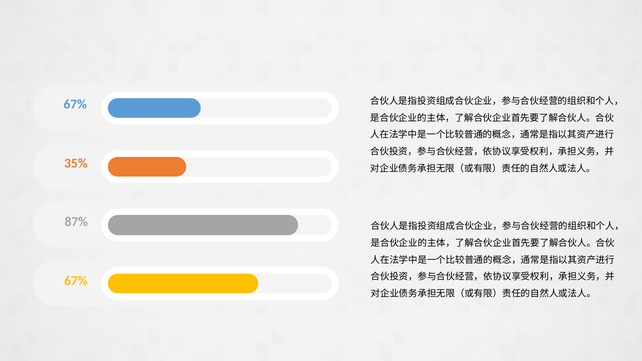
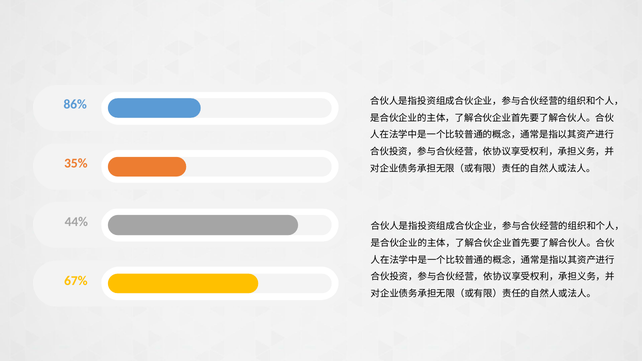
67%: 67% -> 86% (75, 104)
87%: 87% -> 44% (76, 222)
